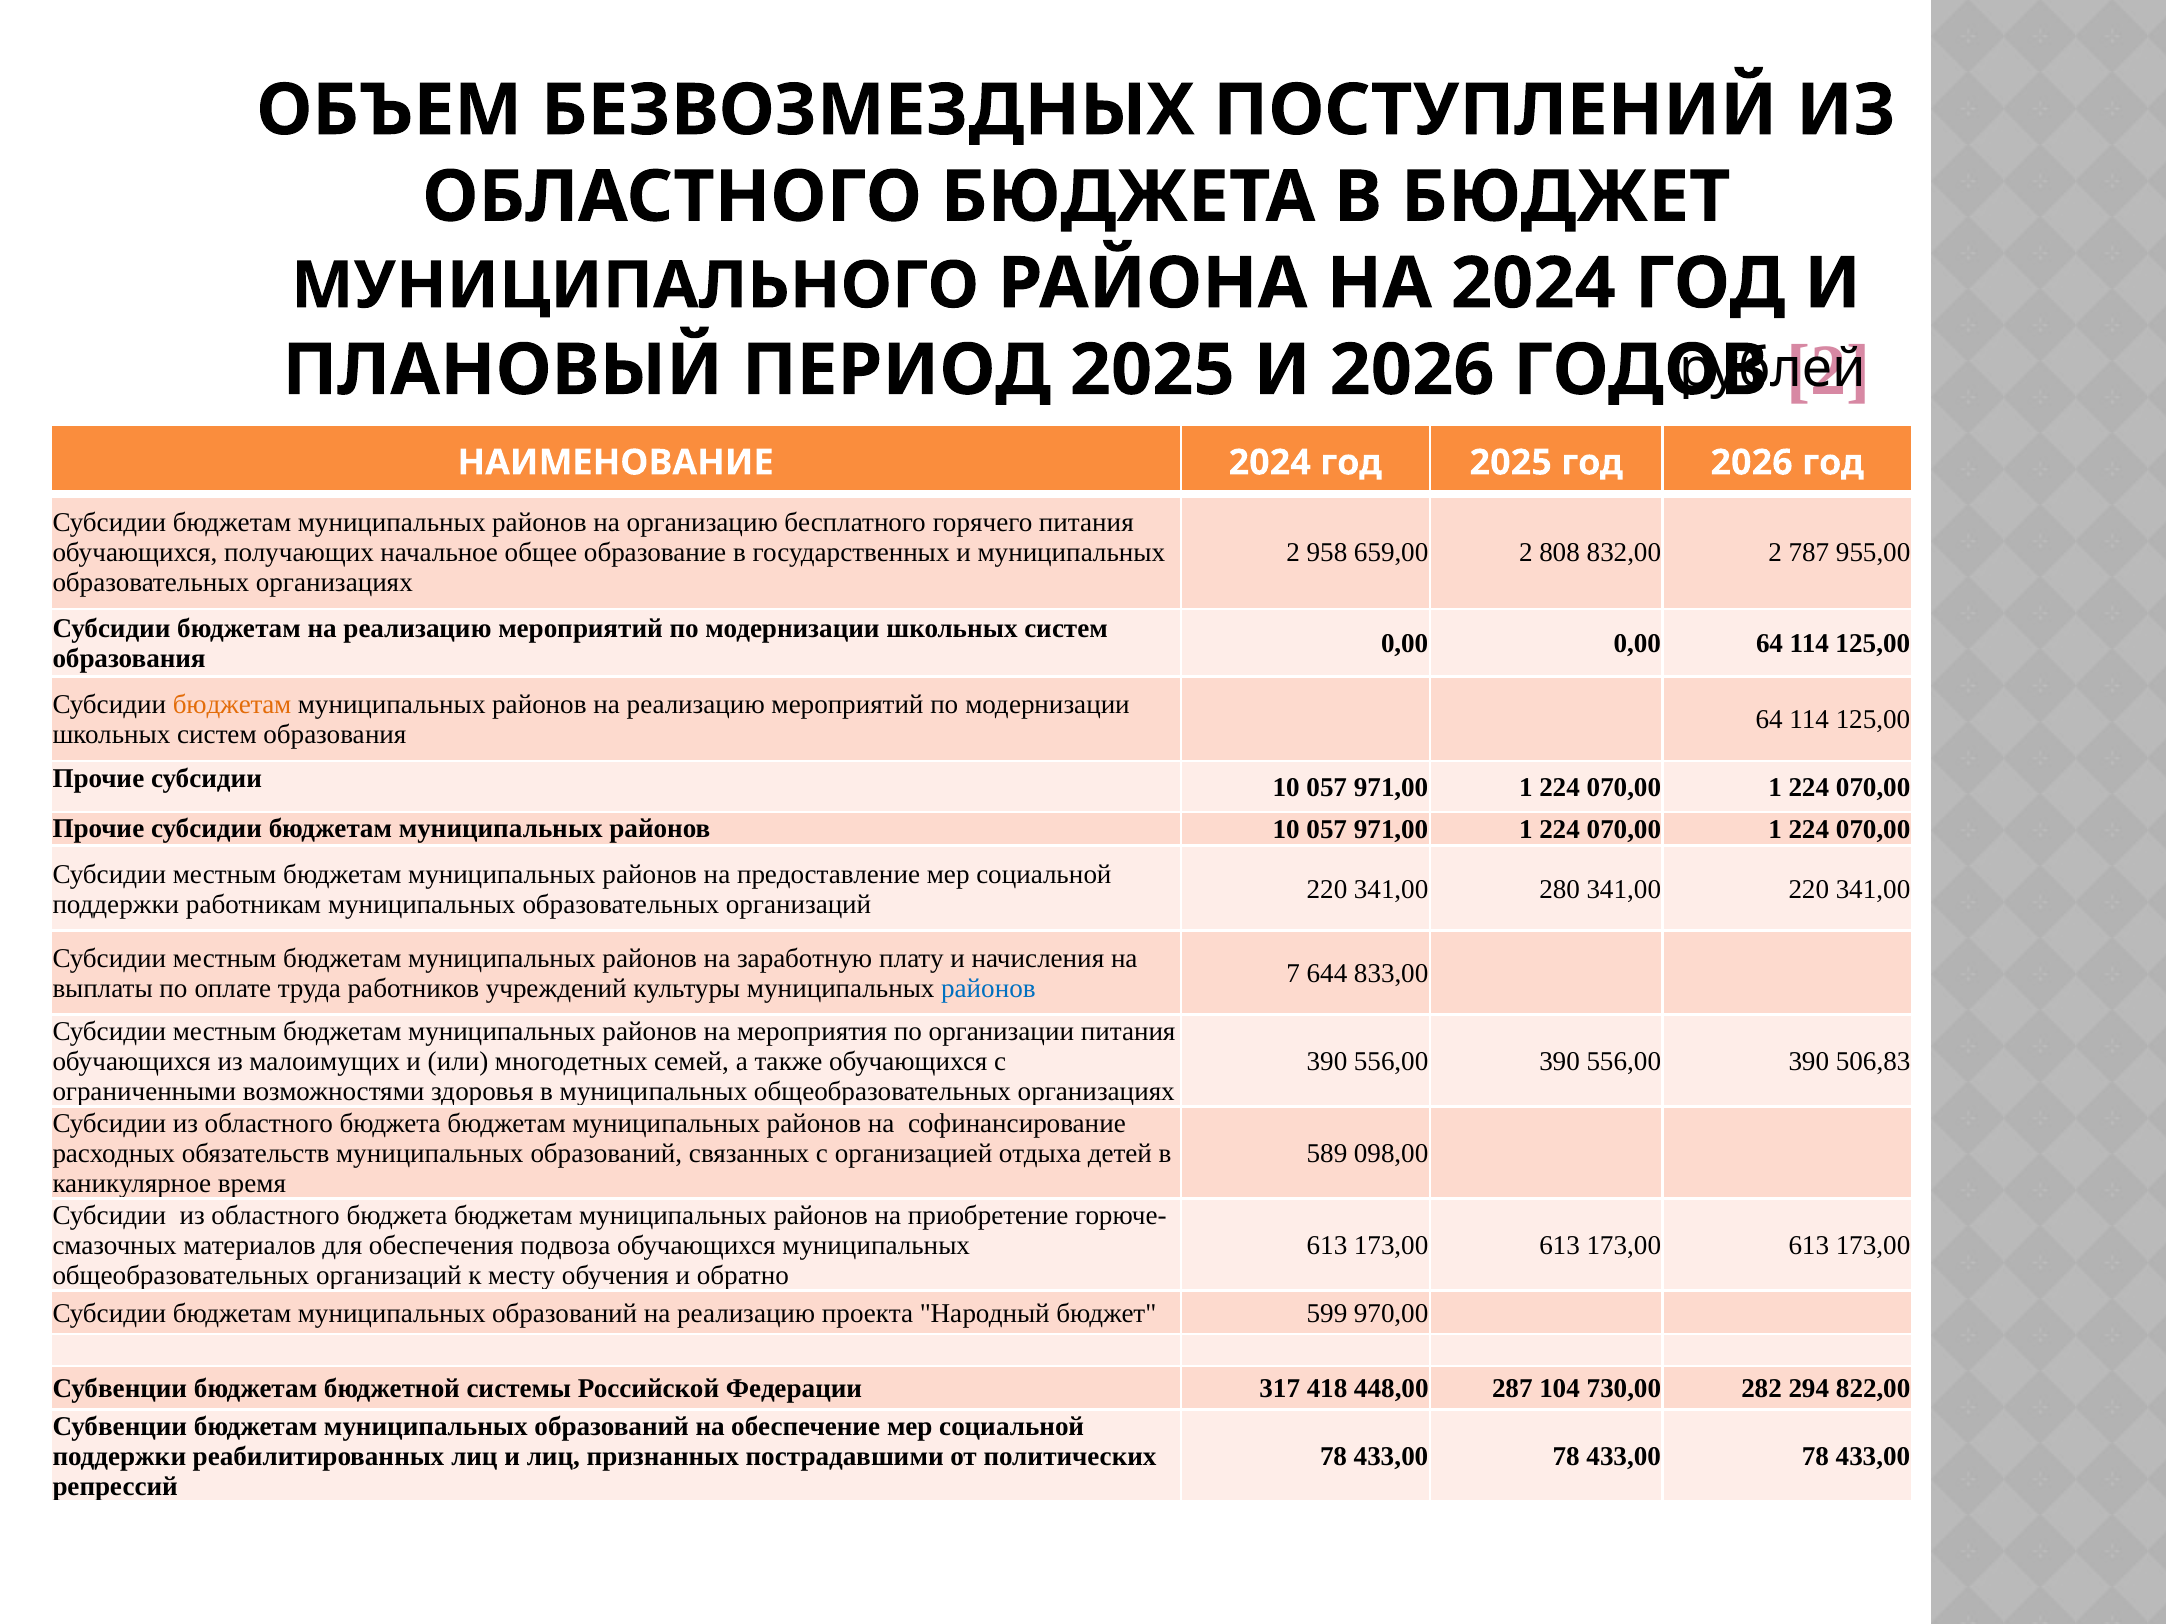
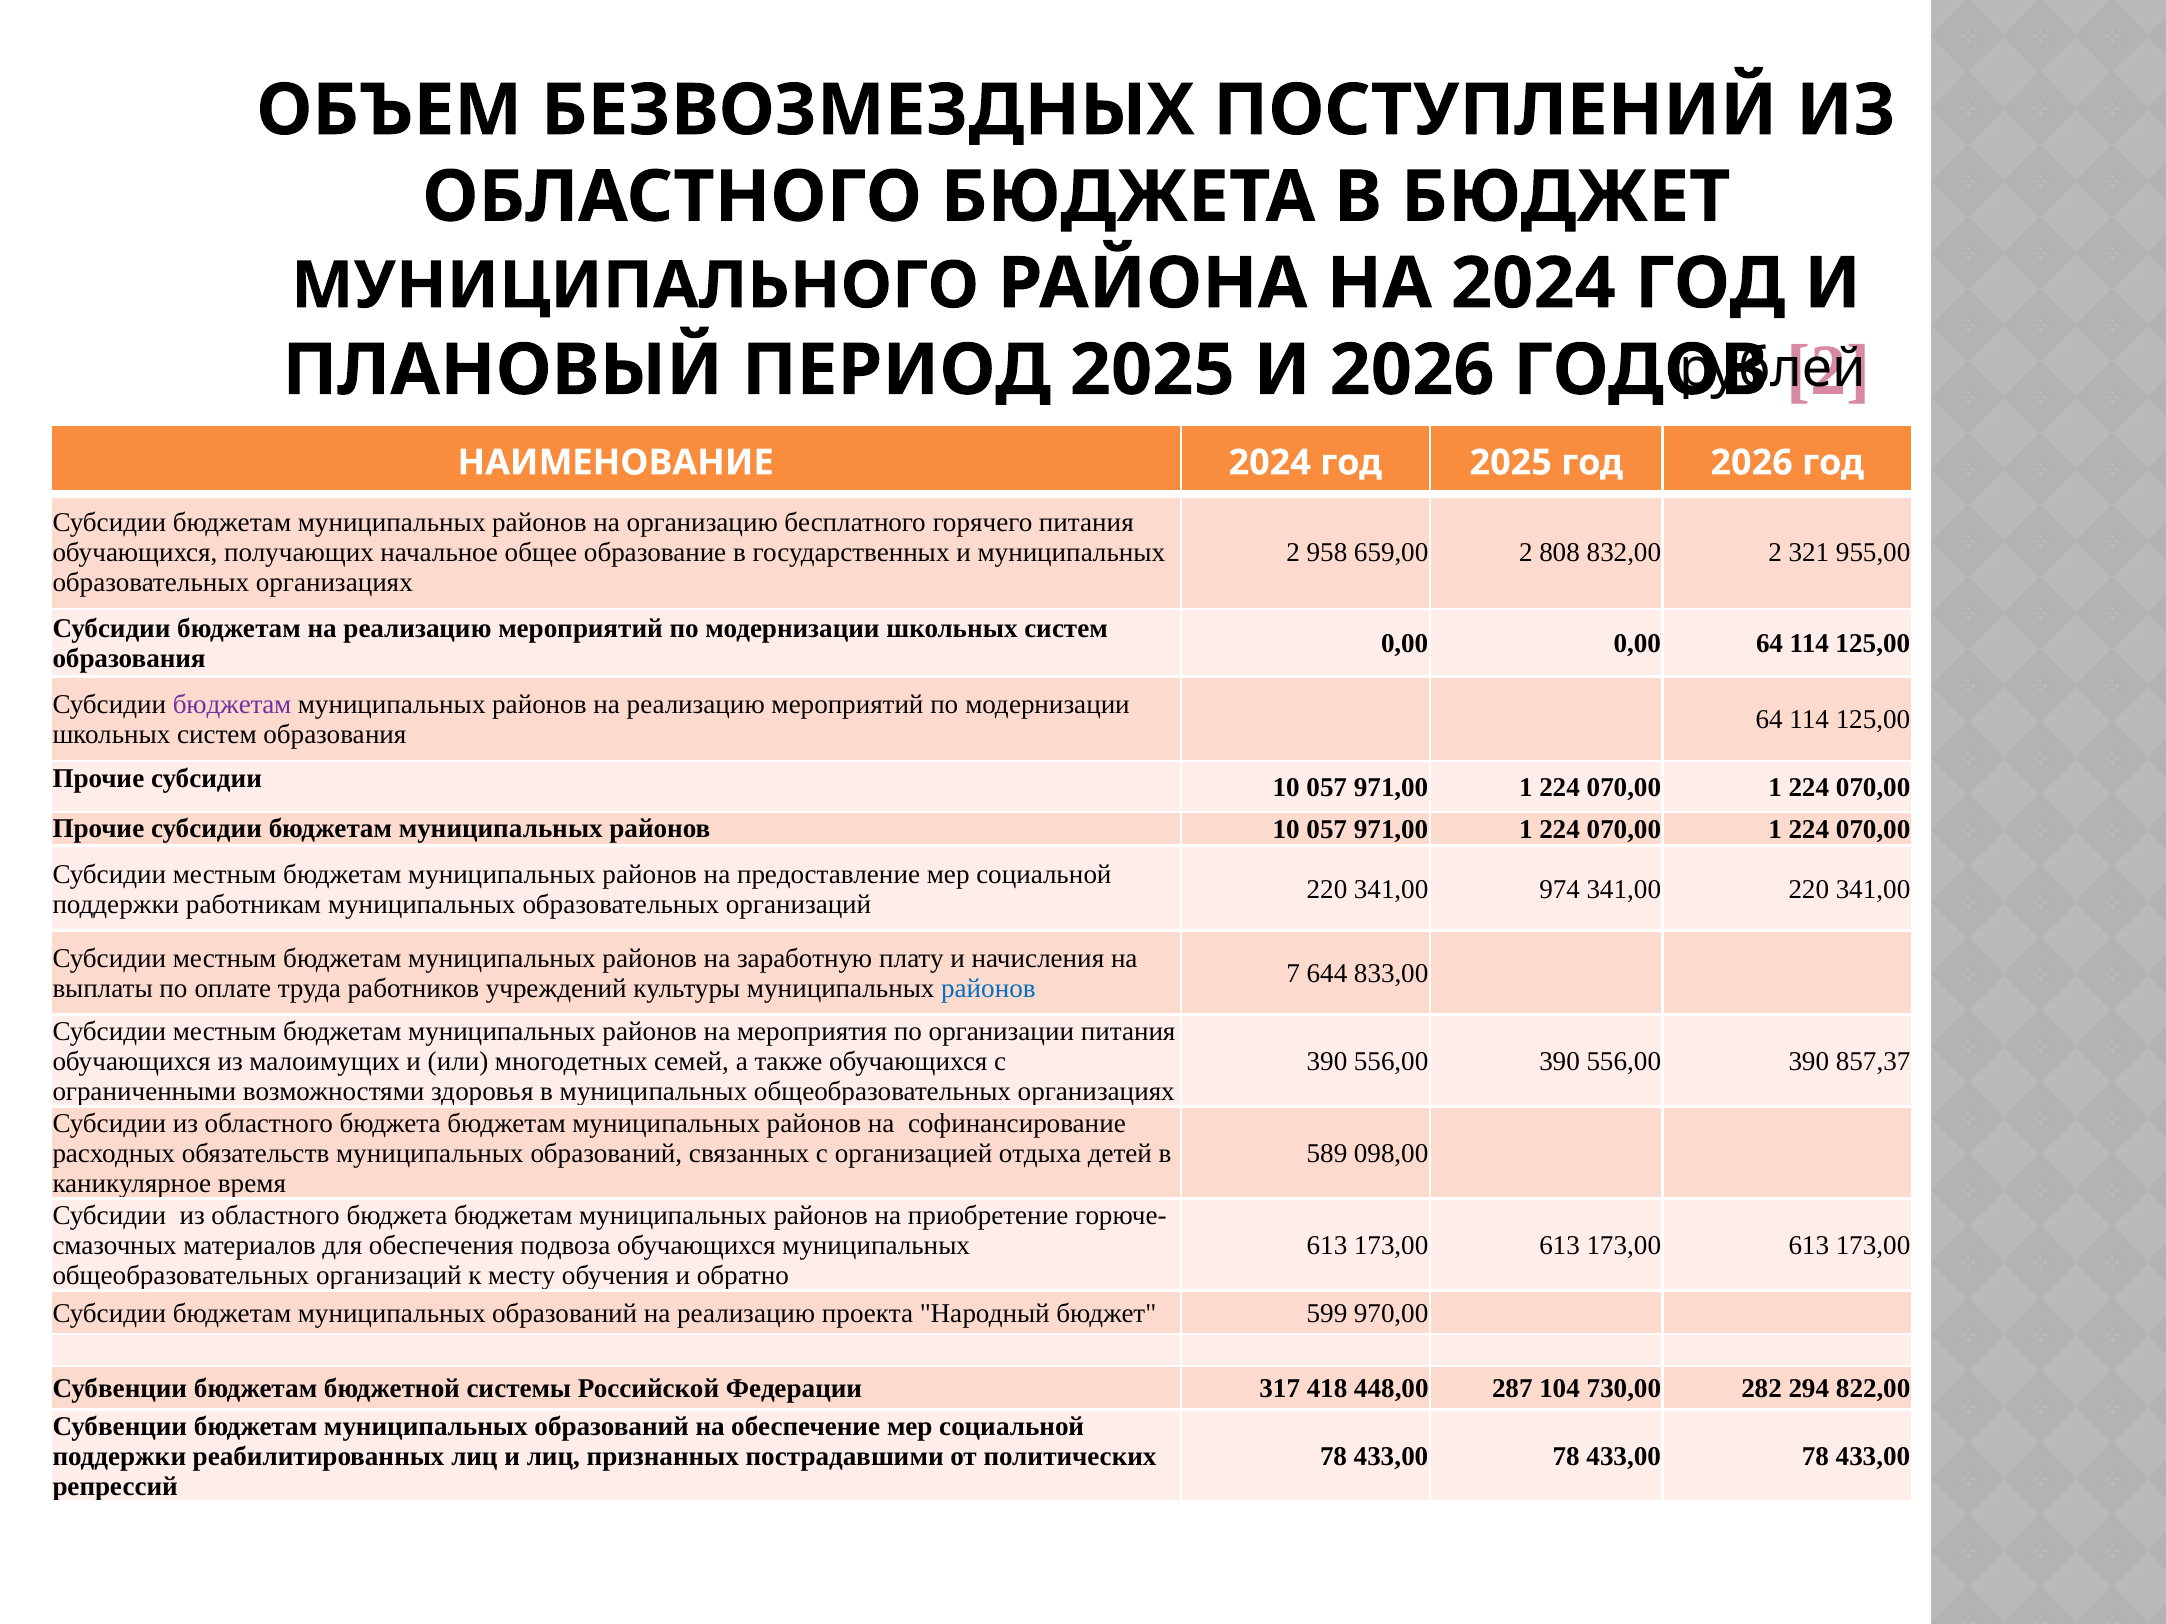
787: 787 -> 321 (1809, 553)
бюджетам colour: orange -> purple (232, 705)
280: 280 -> 974 (1560, 890)
506,83: 506,83 -> 857,37 (1873, 1062)
